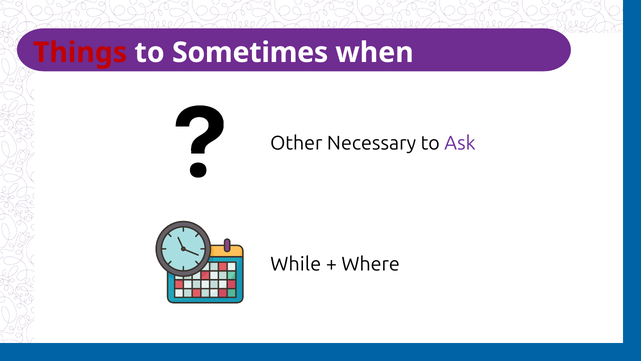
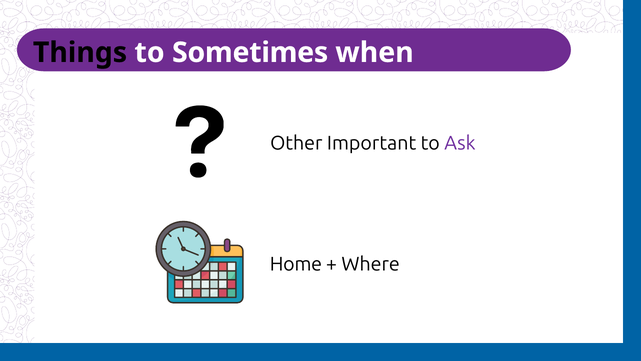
Things colour: red -> black (80, 53)
Necessary: Necessary -> Important (372, 143)
While: While -> Home (296, 264)
